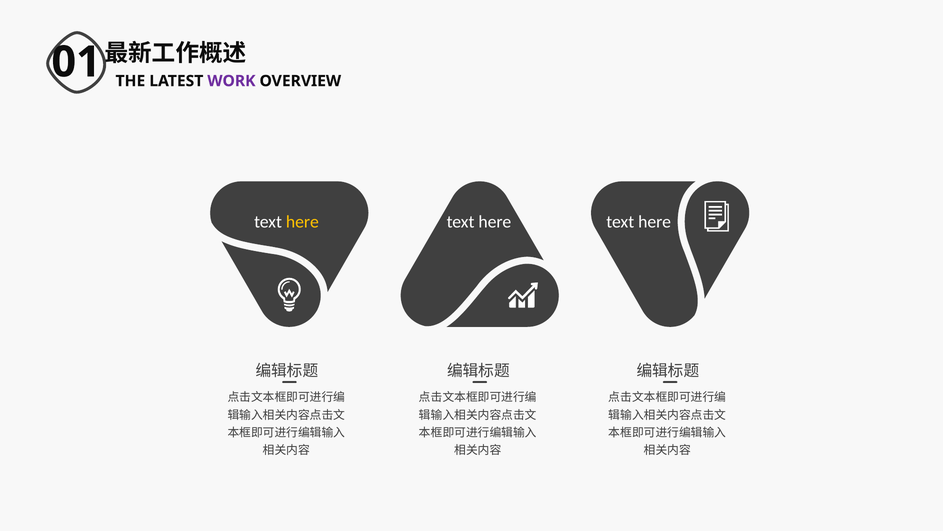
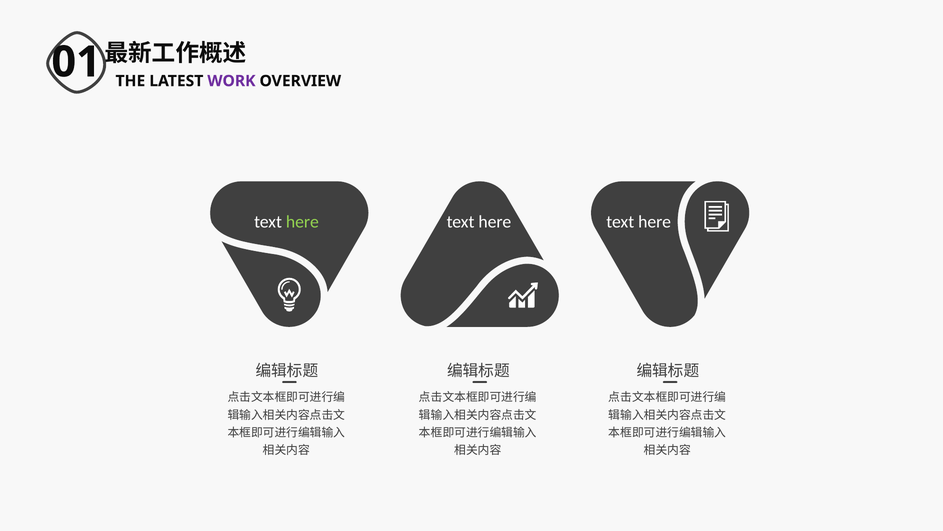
here colour: yellow -> light green (302, 222)
